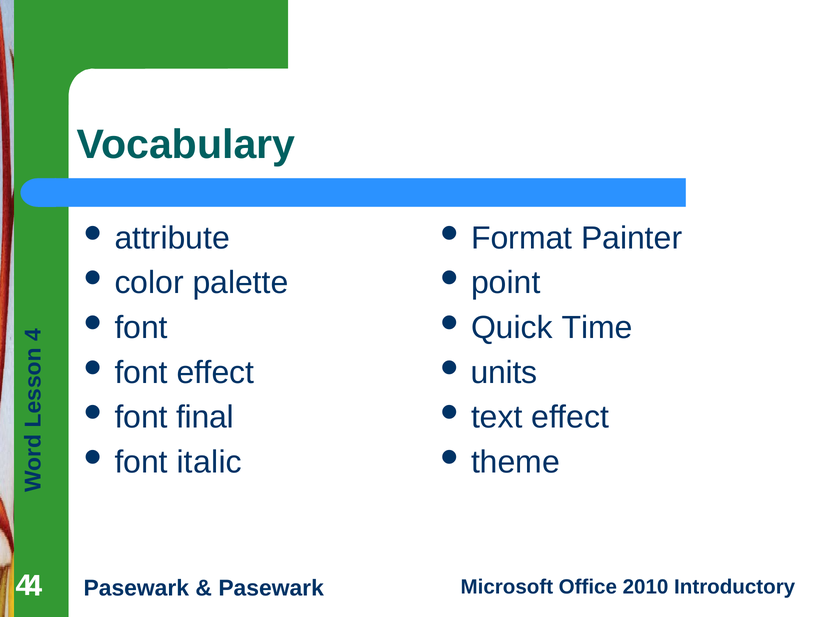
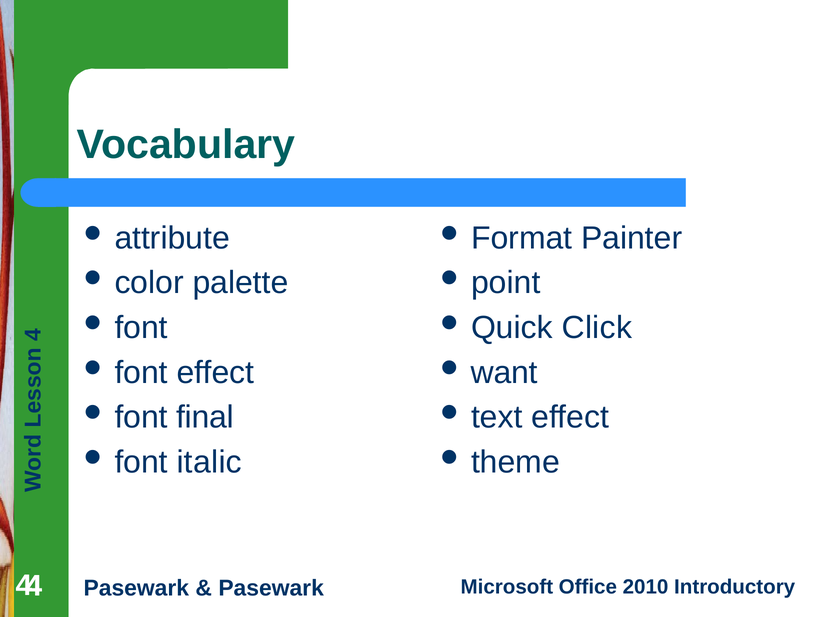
Time: Time -> Click (597, 328)
units: units -> want (504, 373)
